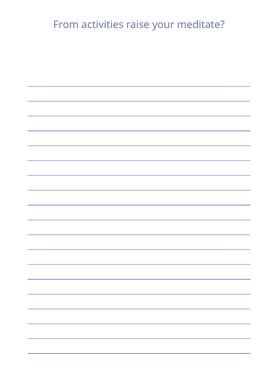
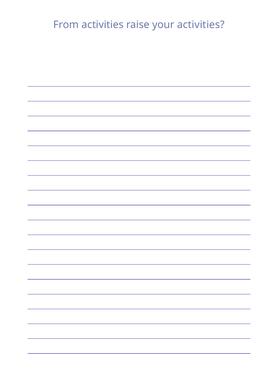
your meditate: meditate -> activities (201, 25)
